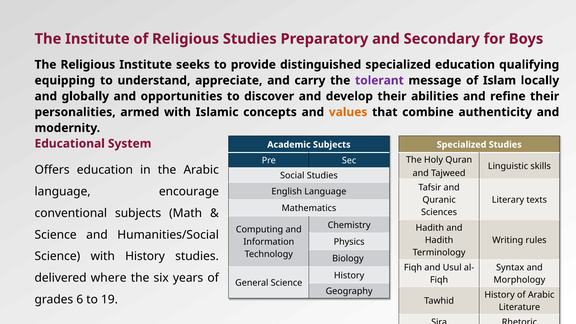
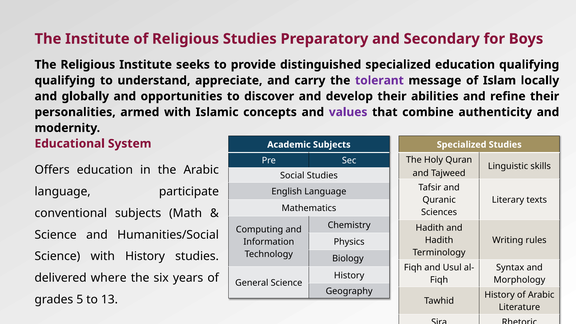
equipping: equipping -> qualifying (65, 80)
values colour: orange -> purple (348, 112)
encourage: encourage -> participate (189, 192)
6: 6 -> 5 (80, 300)
19: 19 -> 13 (109, 300)
